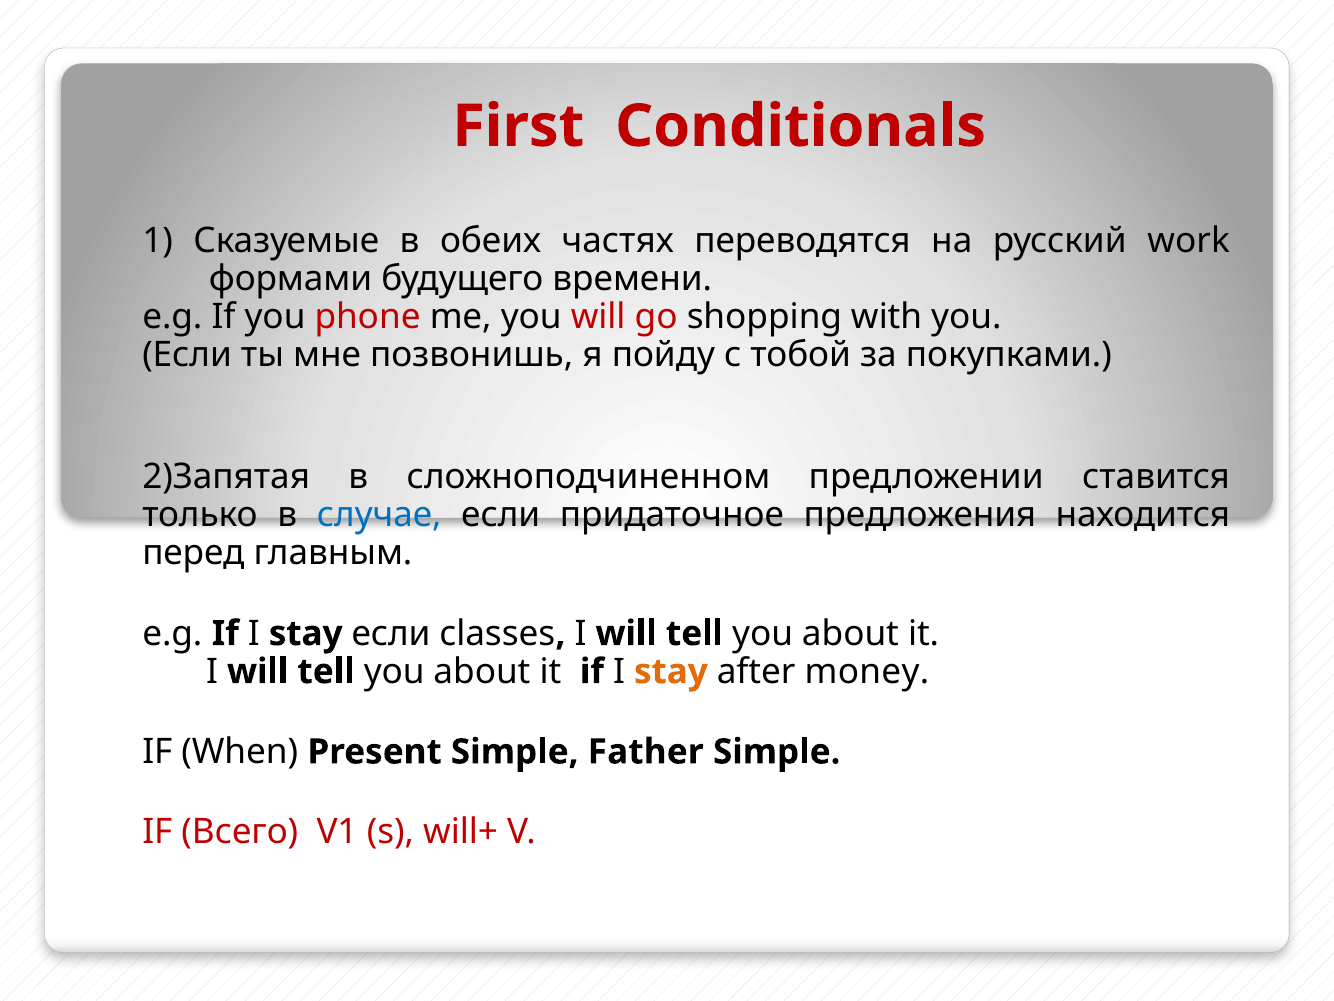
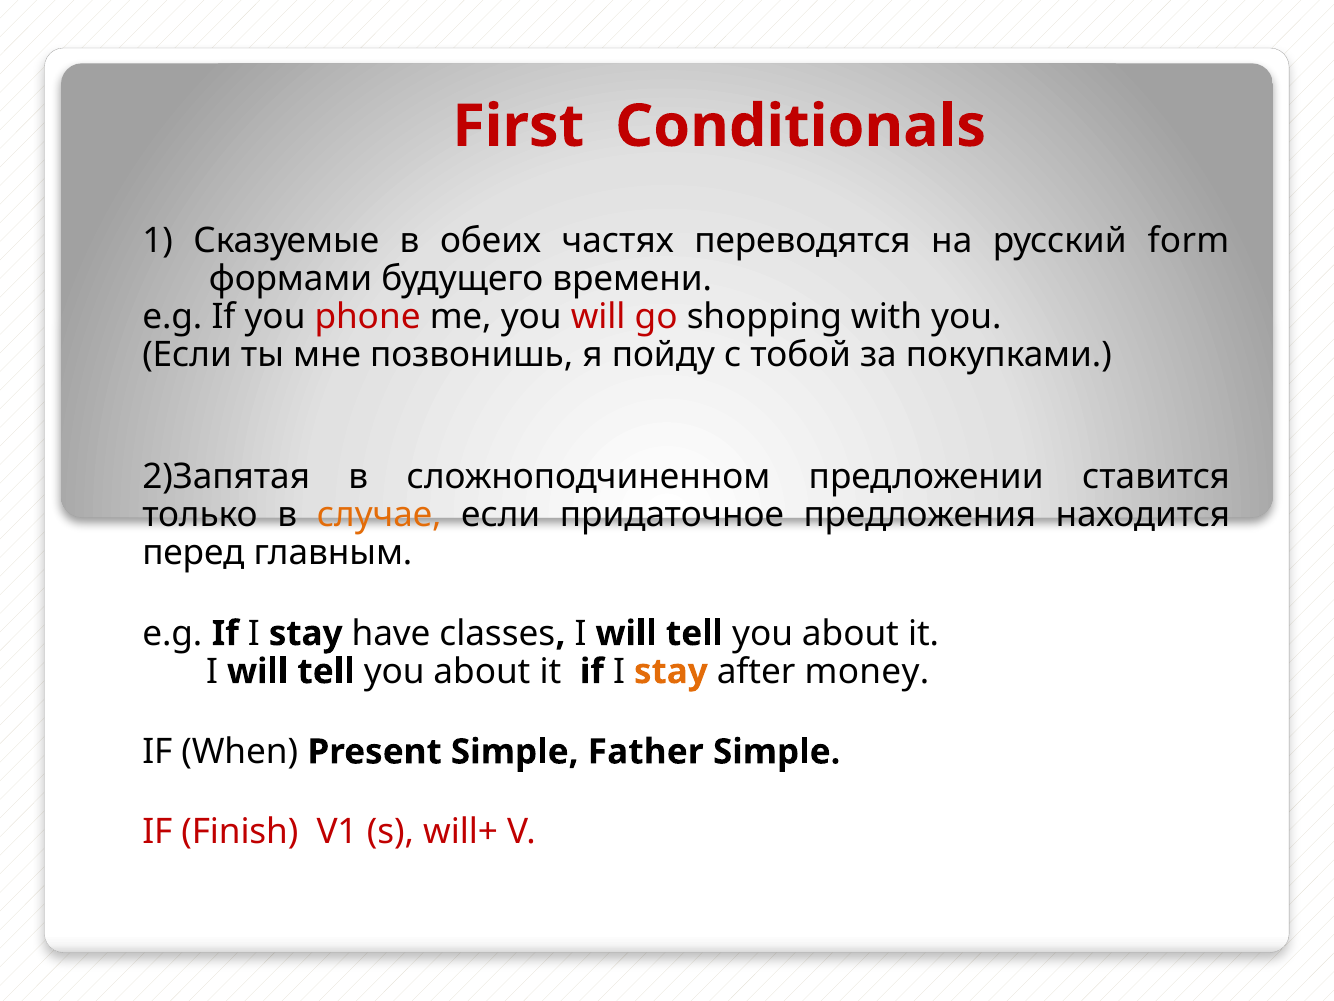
work: work -> form (1188, 240)
случае colour: blue -> orange (379, 515)
stay если: если -> have (391, 633)
Всего: Всего -> Finish (240, 832)
